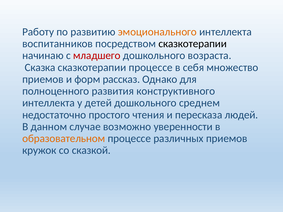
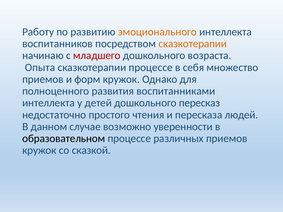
сказкотерапии colour: black -> orange (193, 44)
Сказка: Сказка -> Опыта (40, 67)
форм рассказ: рассказ -> кружок (121, 79)
конструктивного: конструктивного -> воспитанниками (176, 91)
среднем: среднем -> пересказ (200, 103)
образовательном colour: orange -> black (64, 139)
